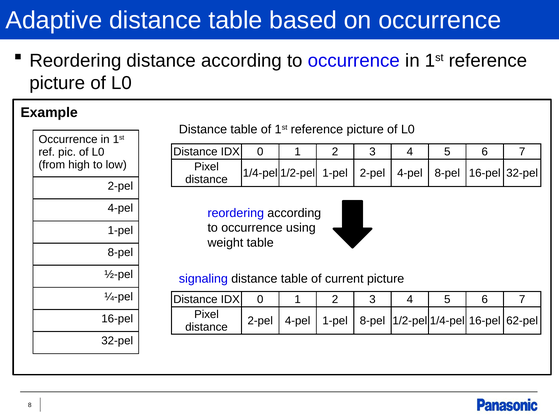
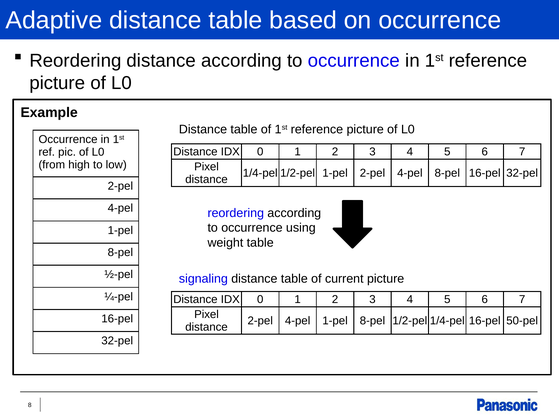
62-pel: 62-pel -> 50-pel (522, 321)
